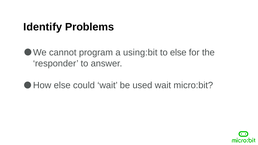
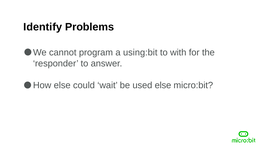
to else: else -> with (178, 53)
used wait: wait -> else (163, 85)
